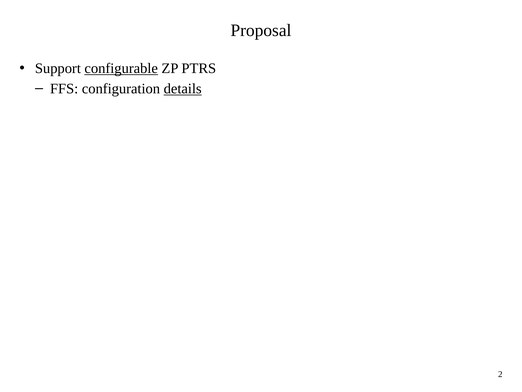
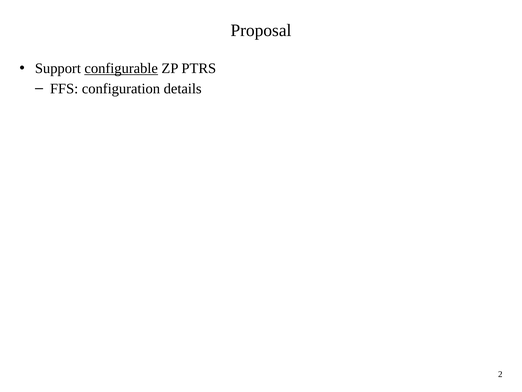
details underline: present -> none (183, 89)
